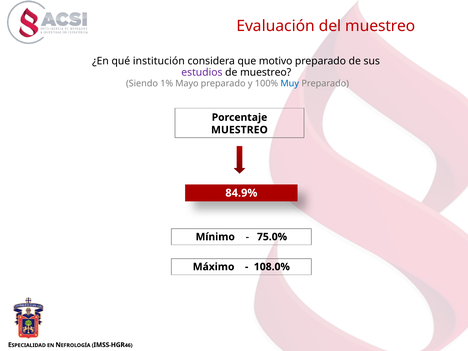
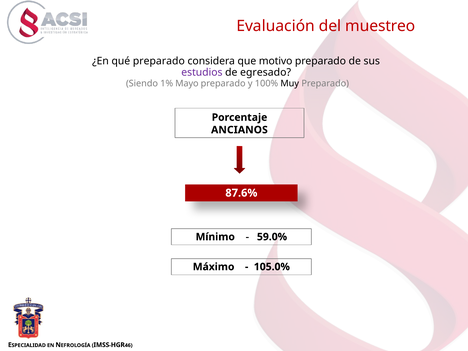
qué institución: institución -> preparado (159, 61)
de muestreo: muestreo -> egresado (266, 73)
Muy colour: blue -> black (290, 83)
MUESTREO: MUESTREO -> ANCIANOS (239, 130)
84.9%: 84.9% -> 87.6% (241, 193)
75.0%: 75.0% -> 59.0% (272, 237)
108.0%: 108.0% -> 105.0% (272, 267)
